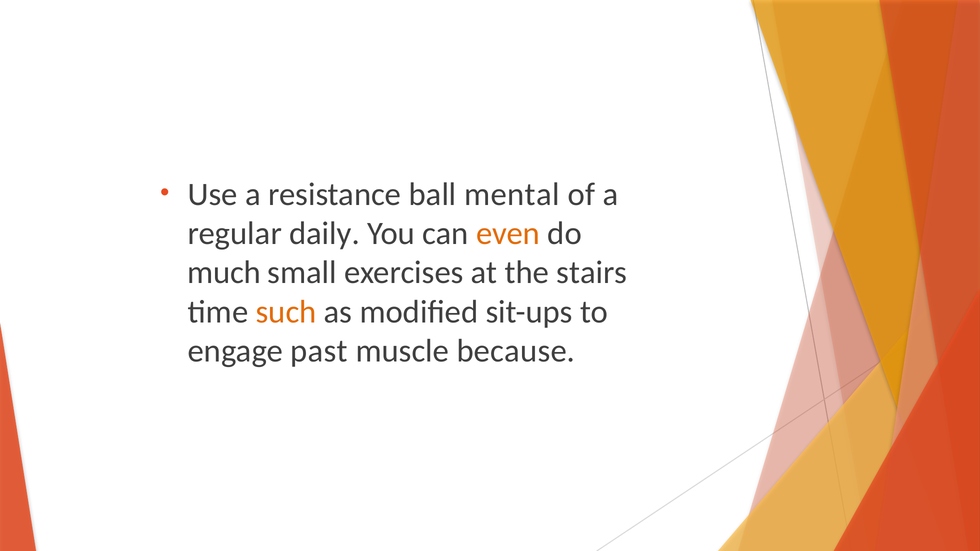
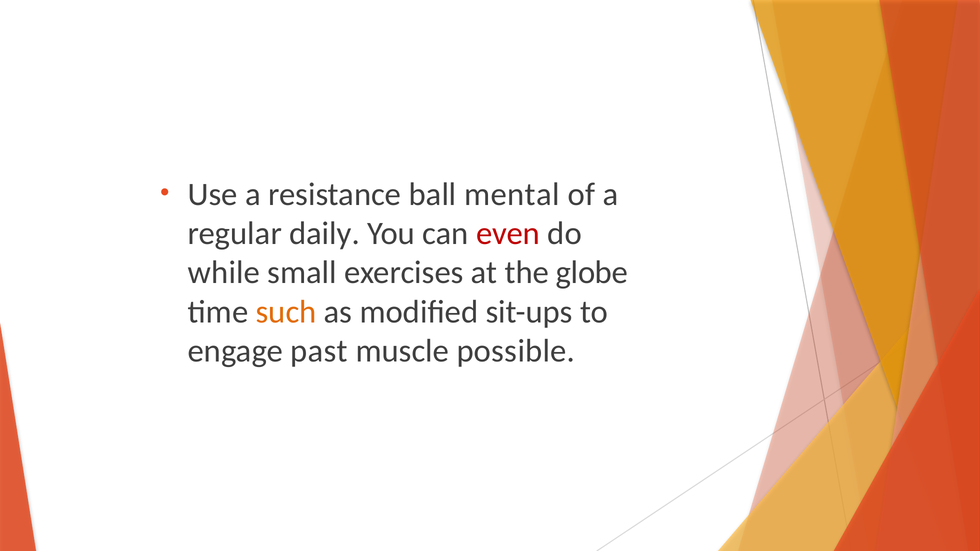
even colour: orange -> red (508, 234)
much: much -> while (224, 273)
stairs: stairs -> globe (592, 273)
because: because -> possible (516, 351)
